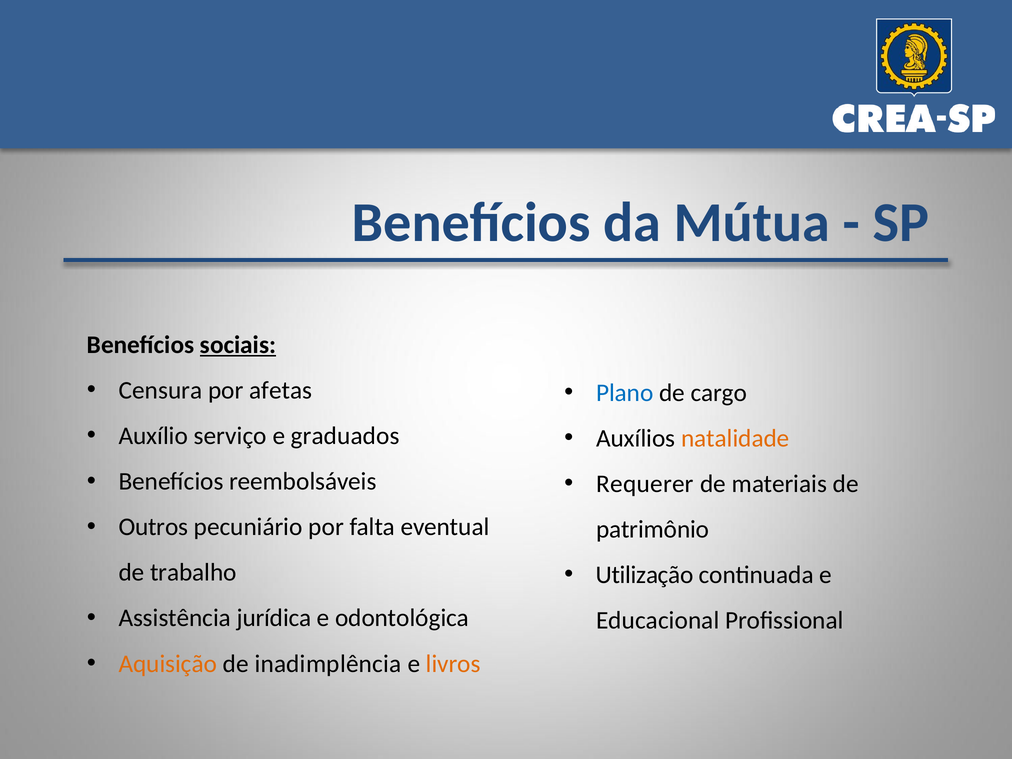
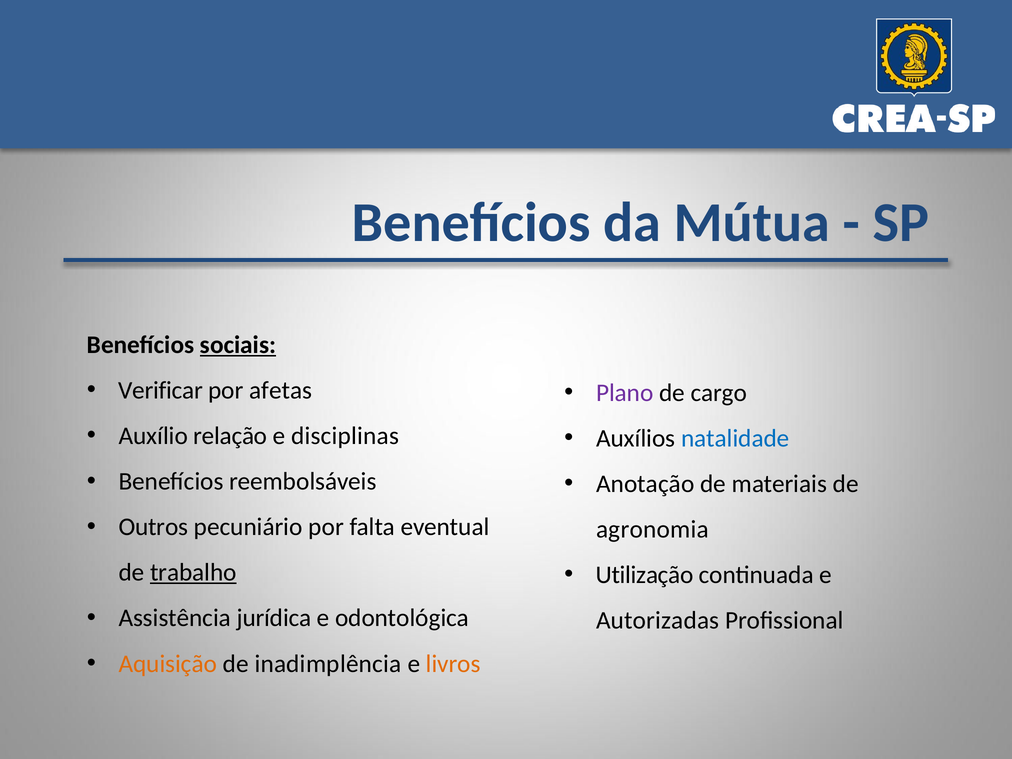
Censura: Censura -> Verificar (161, 390)
Plano colour: blue -> purple (625, 393)
serviço: serviço -> relação (230, 436)
graduados: graduados -> disciplinas (345, 436)
natalidade colour: orange -> blue (735, 438)
Requerer: Requerer -> Anotação (645, 484)
patrimônio: patrimônio -> agronomia (652, 529)
trabalho underline: none -> present (193, 573)
Educacional: Educacional -> Autorizadas (658, 620)
